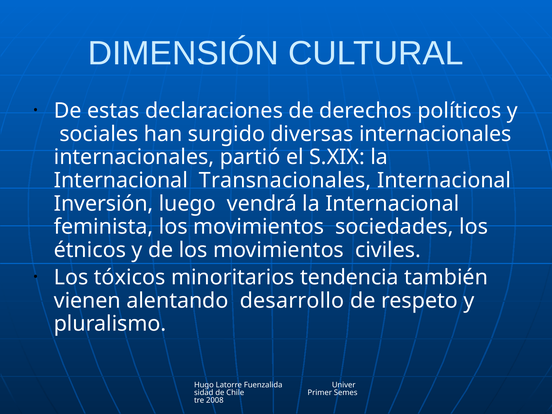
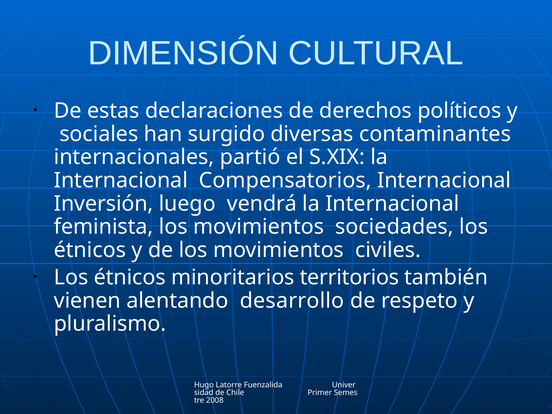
diversas internacionales: internacionales -> contaminantes (435, 134)
Transnacionales: Transnacionales -> Compensatorios (285, 180)
tóxicos: tóxicos -> étnicos (130, 277)
tendencia: tendencia -> territorios (349, 277)
